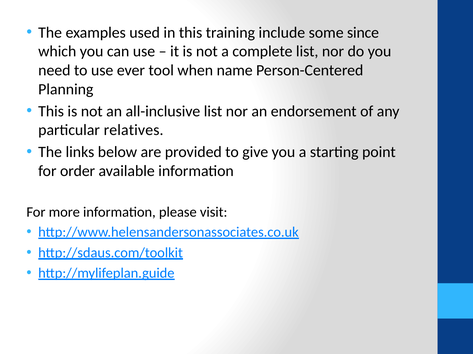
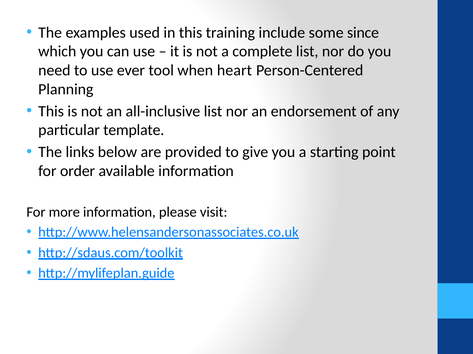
name: name -> heart (234, 70)
relatives: relatives -> template (134, 130)
